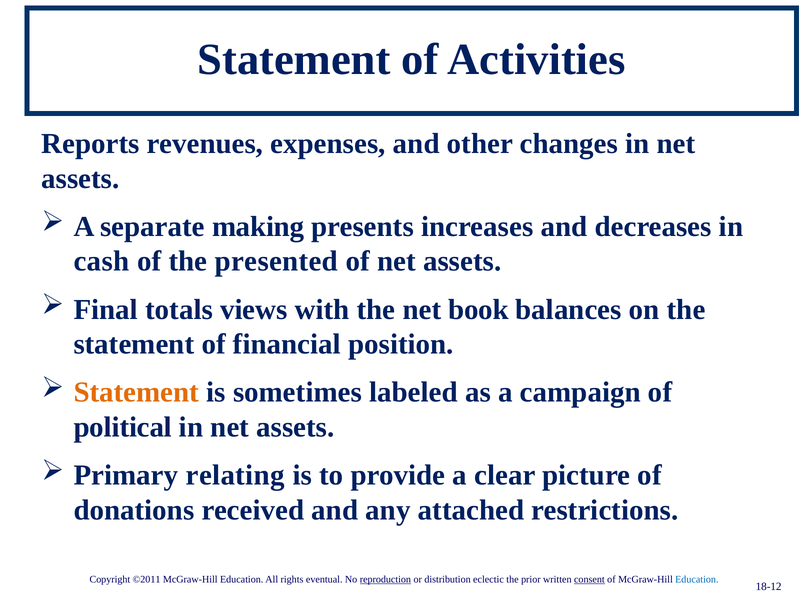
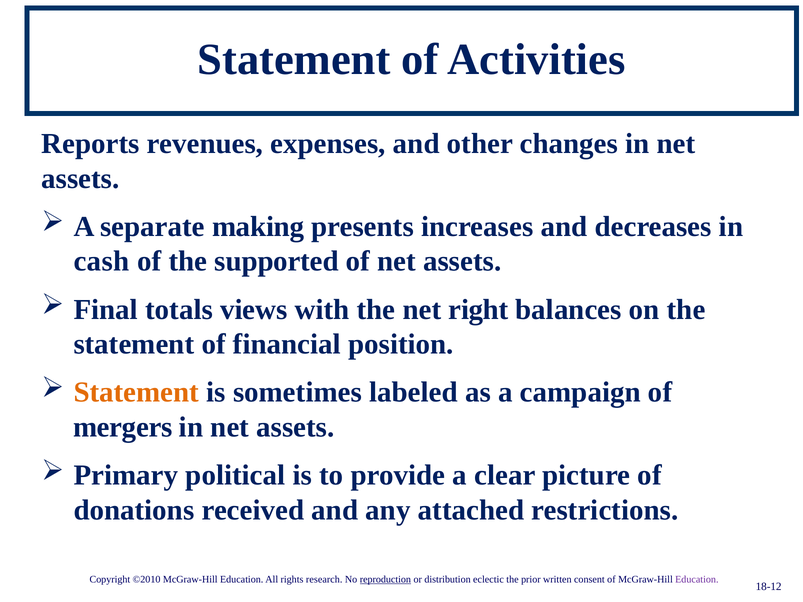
presented: presented -> supported (277, 261)
book: book -> right (478, 310)
political: political -> mergers (123, 427)
relating: relating -> political (235, 475)
©2011: ©2011 -> ©2010 (147, 580)
eventual: eventual -> research (324, 580)
consent underline: present -> none (589, 580)
Education colour: blue -> purple (697, 580)
